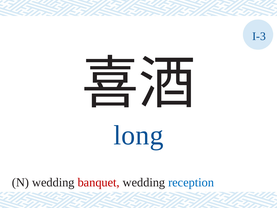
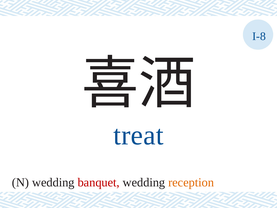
I-3: I-3 -> I-8 (259, 36)
long: long -> treat (138, 135)
reception colour: blue -> orange (191, 182)
